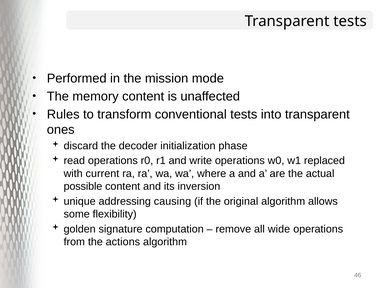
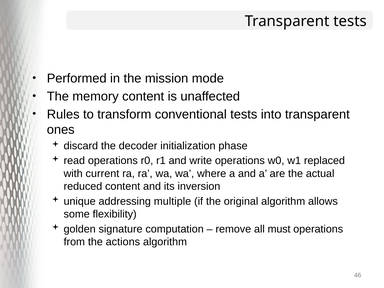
possible: possible -> reduced (83, 186)
causing: causing -> multiple (172, 201)
wide: wide -> must (279, 229)
